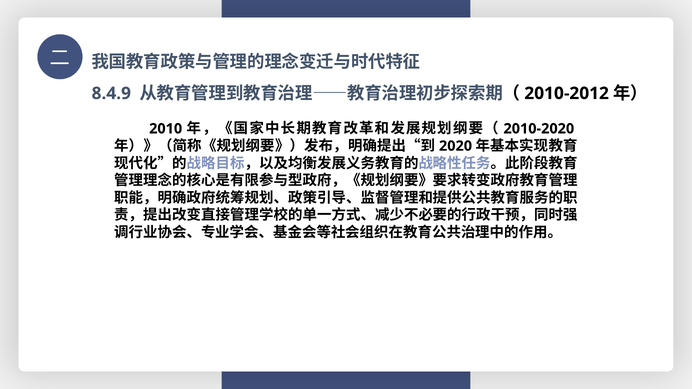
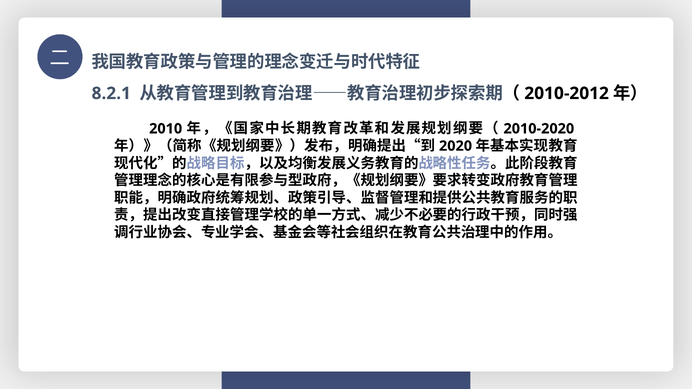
8.4.9: 8.4.9 -> 8.2.1 (111, 93)
